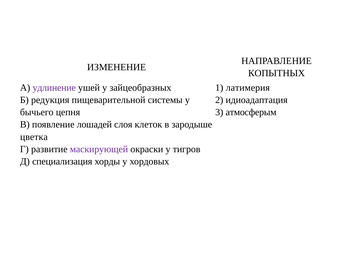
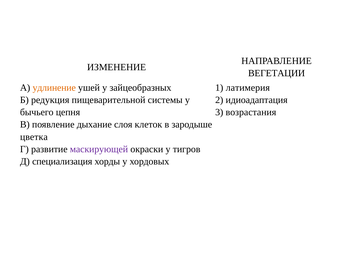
КОПЫТНЫХ: КОПЫТНЫХ -> ВЕГЕТАЦИИ (277, 73)
удлинение colour: purple -> orange (54, 88)
атмосферым: атмосферым -> возрастания (251, 112)
лошадей: лошадей -> дыхание (94, 125)
